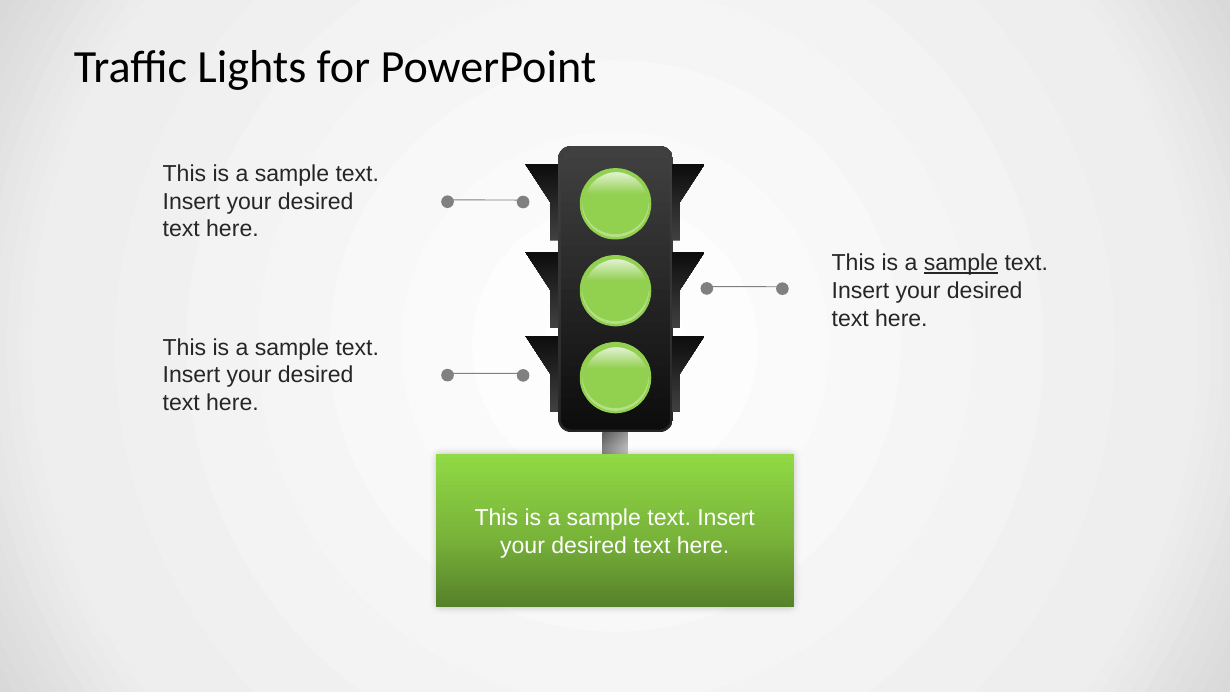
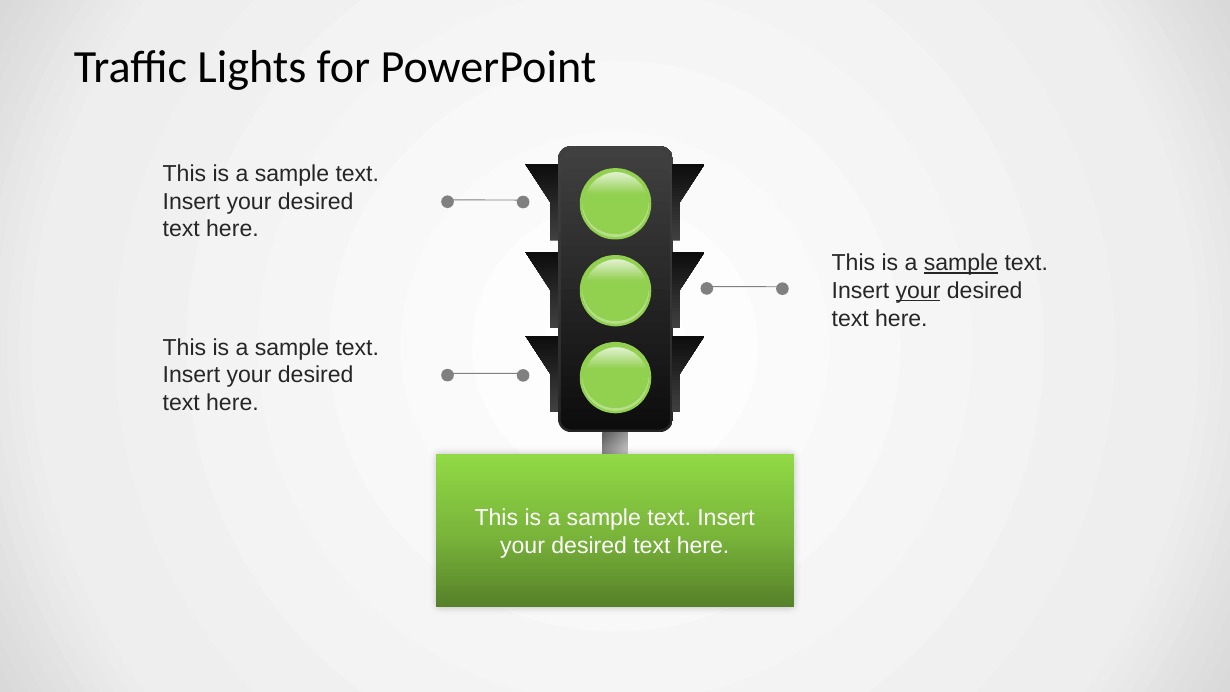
your underline: none -> present (918, 291)
